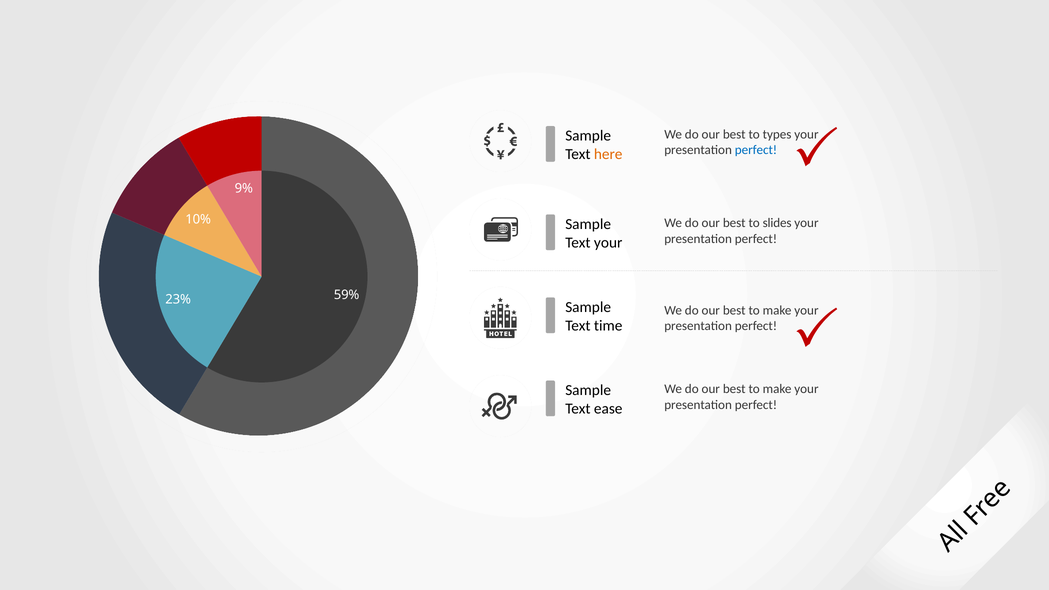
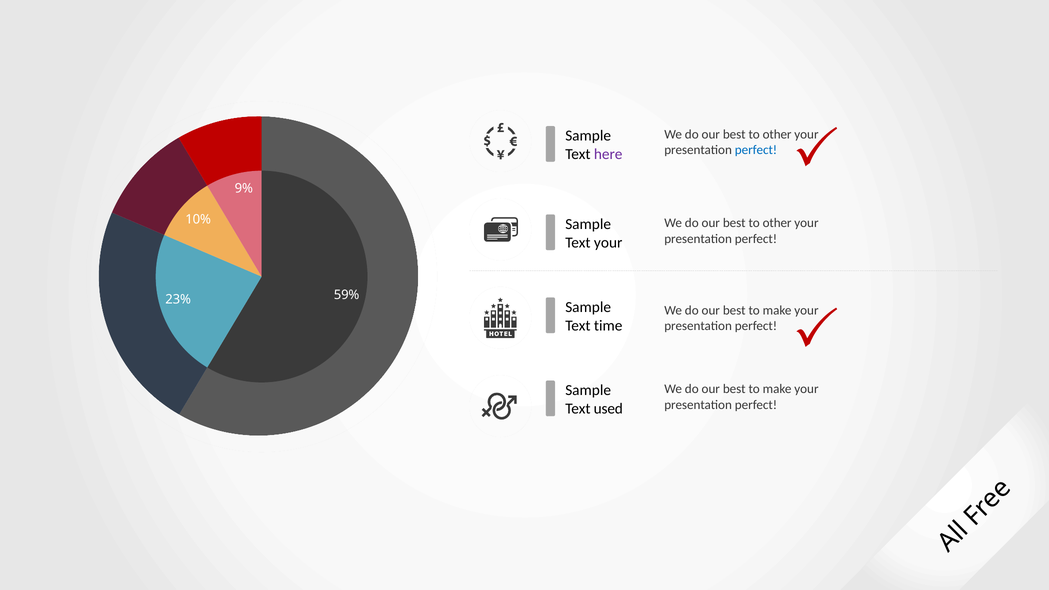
types: types -> other (777, 134)
here colour: orange -> purple (608, 154)
slides: slides -> other (777, 223)
ease: ease -> used (608, 409)
